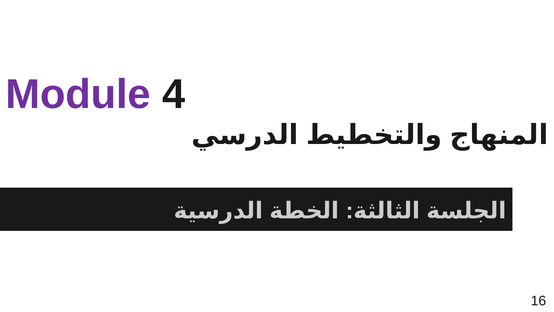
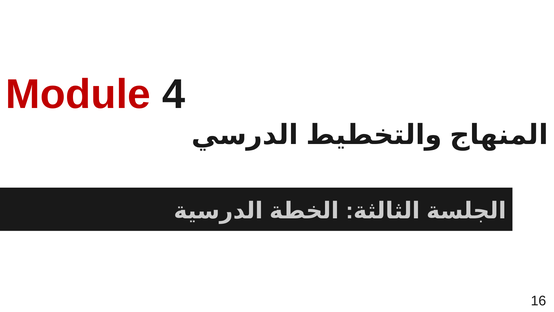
Module colour: purple -> red (78, 94)
